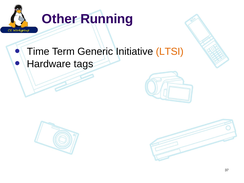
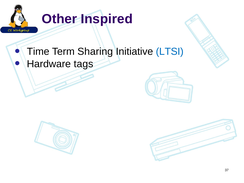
Running: Running -> Inspired (107, 19)
Generic: Generic -> Sharing (95, 52)
LTSI colour: orange -> blue (170, 52)
